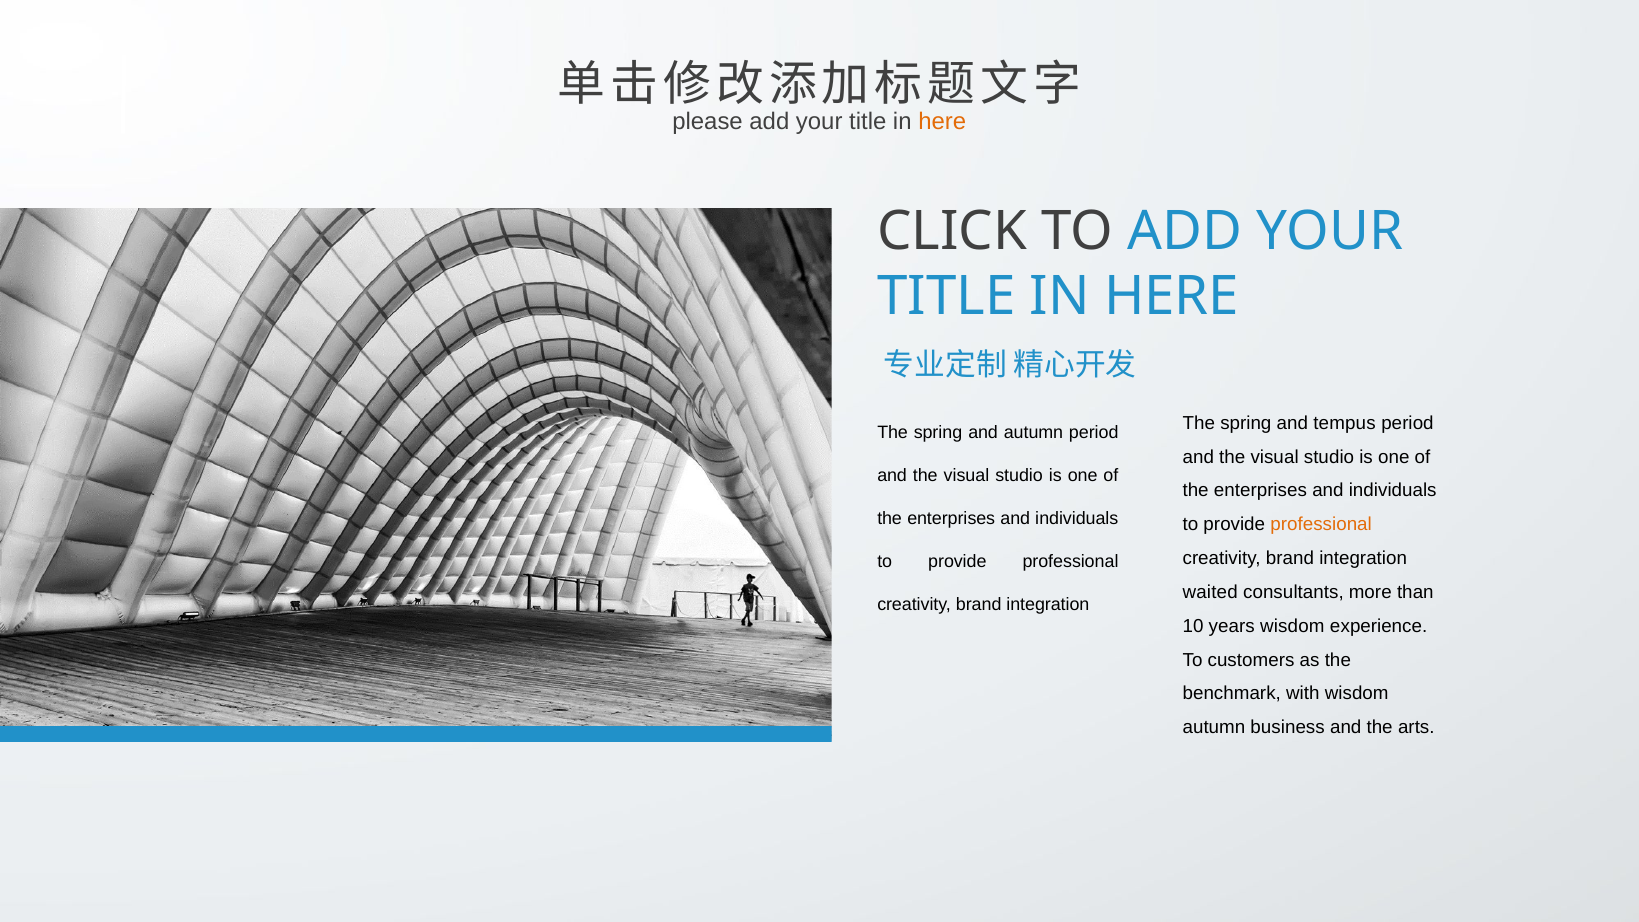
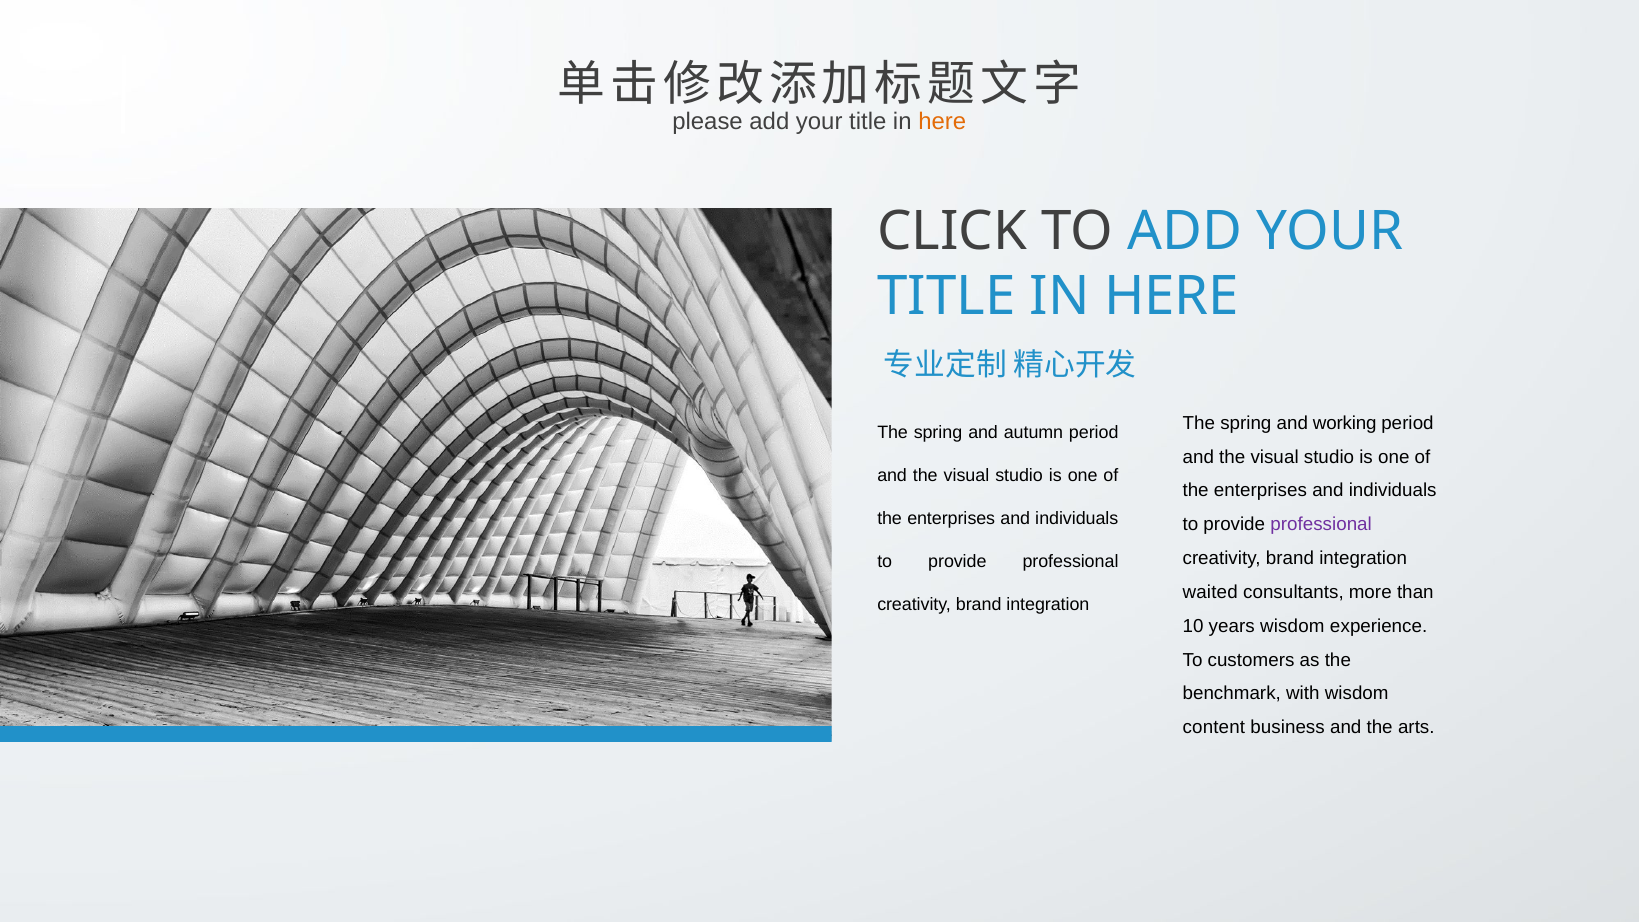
tempus: tempus -> working (1345, 423)
professional colour: orange -> purple (1321, 525)
autumn: autumn -> content (1214, 728)
